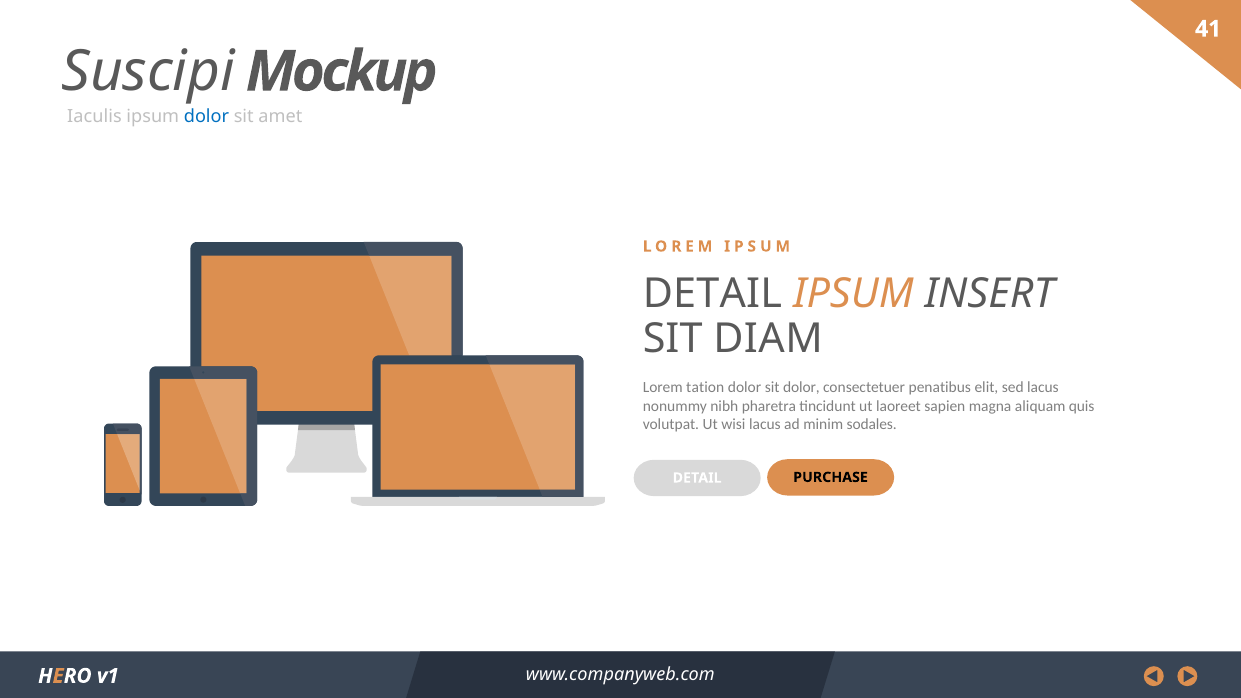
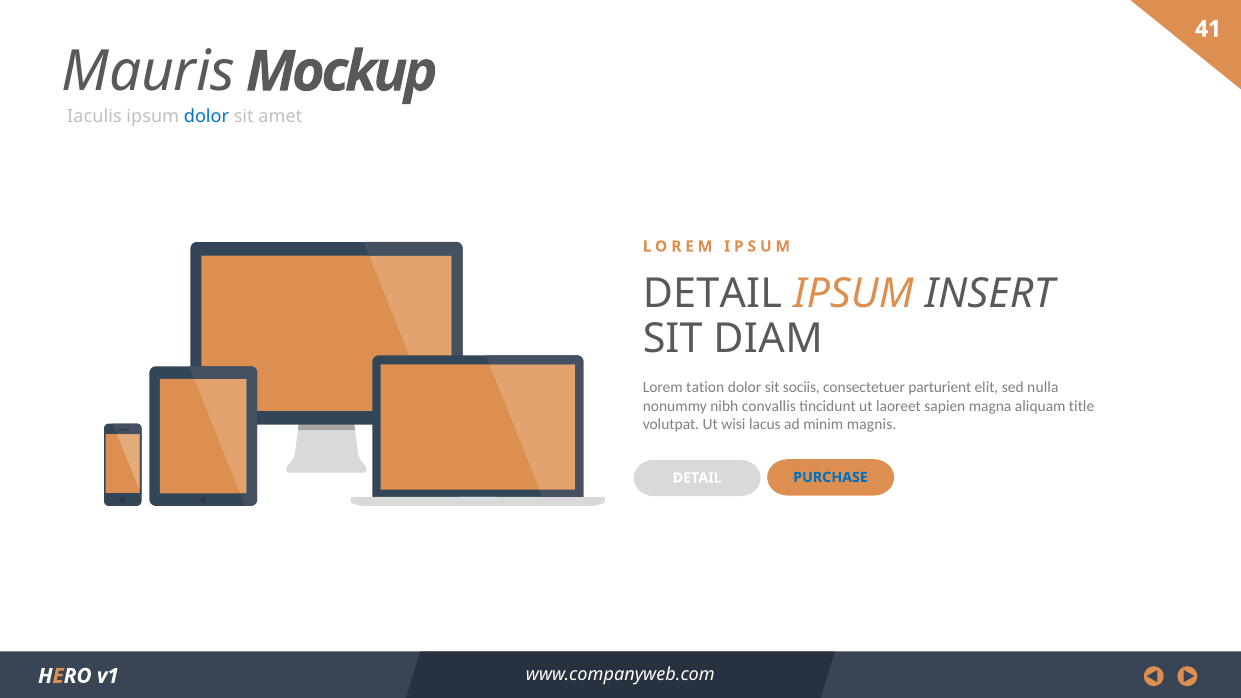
Suscipi: Suscipi -> Mauris (148, 72)
sit dolor: dolor -> sociis (801, 388)
penatibus: penatibus -> parturient (940, 388)
sed lacus: lacus -> nulla (1043, 388)
pharetra: pharetra -> convallis (769, 406)
quis: quis -> title (1082, 406)
sodales: sodales -> magnis (872, 425)
PURCHASE colour: black -> blue (831, 477)
